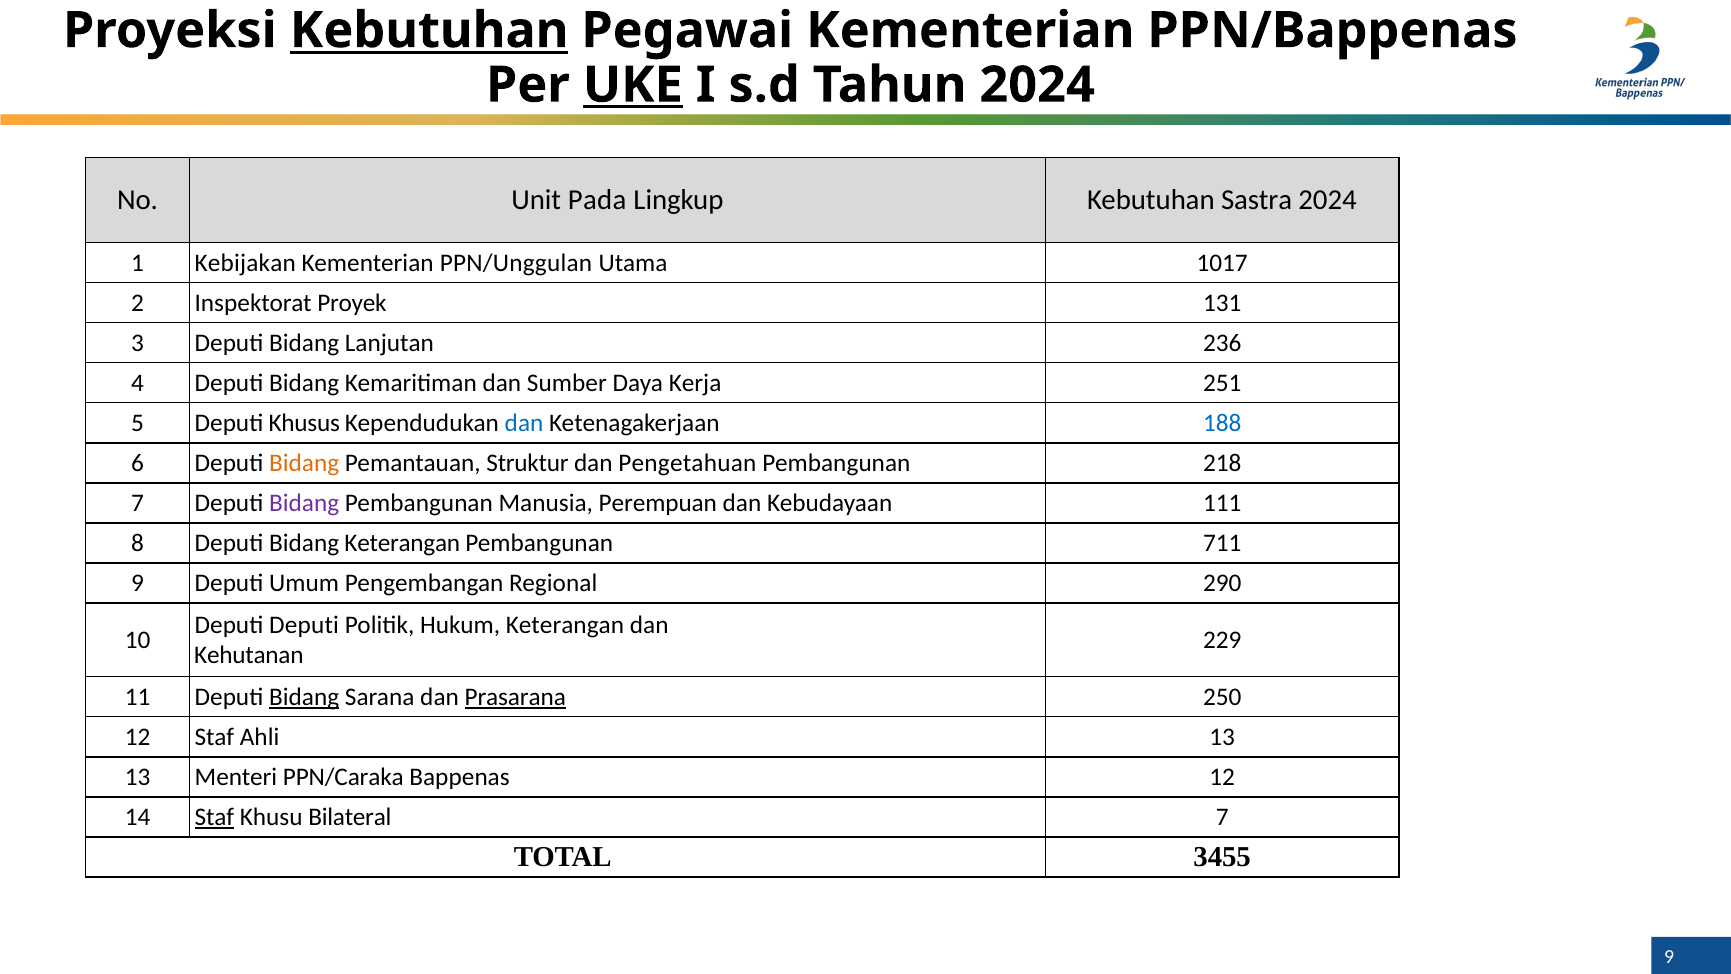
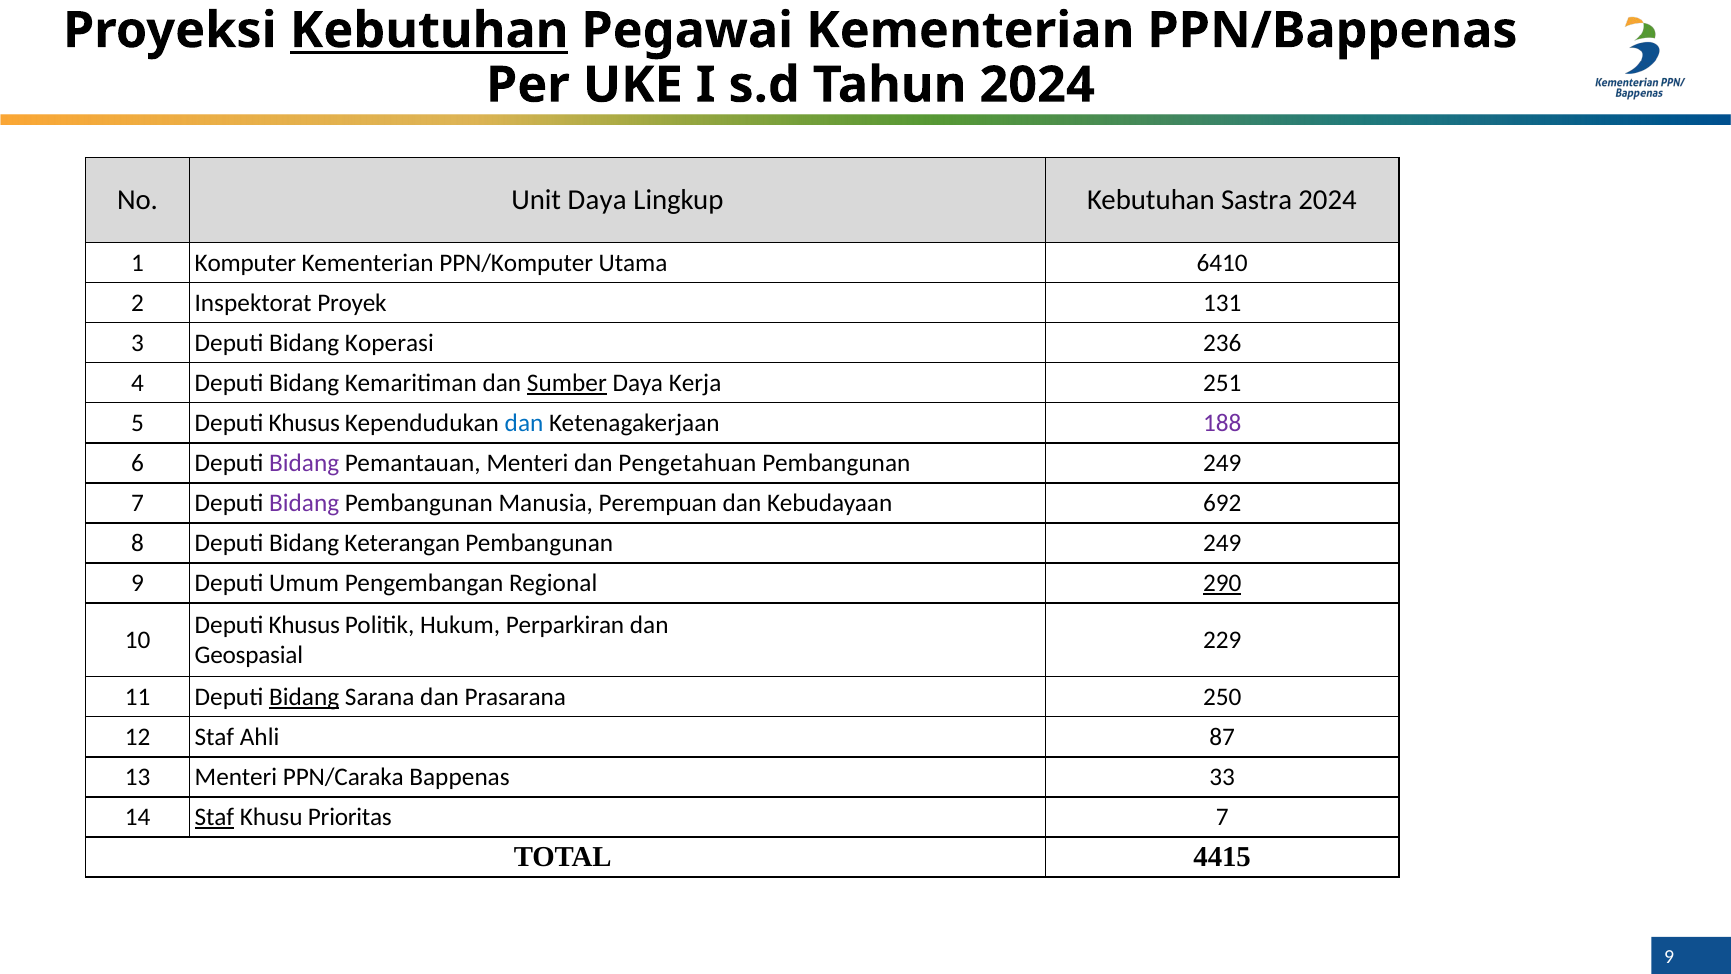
UKE underline: present -> none (633, 85)
Unit Pada: Pada -> Daya (597, 200)
Kebijakan: Kebijakan -> Komputer (245, 263)
PPN/Unggulan: PPN/Unggulan -> PPN/Komputer (516, 263)
1017: 1017 -> 6410 (1222, 263)
Lanjutan: Lanjutan -> Koperasi (389, 343)
Sumber underline: none -> present (567, 383)
188 colour: blue -> purple (1222, 423)
Bidang colour: orange -> purple (304, 463)
Pemantauan Struktur: Struktur -> Menteri (528, 463)
218: 218 -> 249 (1222, 463)
111: 111 -> 692 (1222, 503)
711: 711 -> 249 (1222, 543)
290 underline: none -> present (1222, 583)
Deputi: Deputi -> Khusus (304, 625)
Hukum Keterangan: Keterangan -> Perparkiran (565, 625)
Kehutanan: Kehutanan -> Geospasial (249, 655)
Prasarana underline: present -> none (515, 697)
Ahli 13: 13 -> 87 (1222, 737)
Bappenas 12: 12 -> 33 (1222, 777)
Bilateral: Bilateral -> Prioritas (350, 817)
3455: 3455 -> 4415 (1222, 857)
